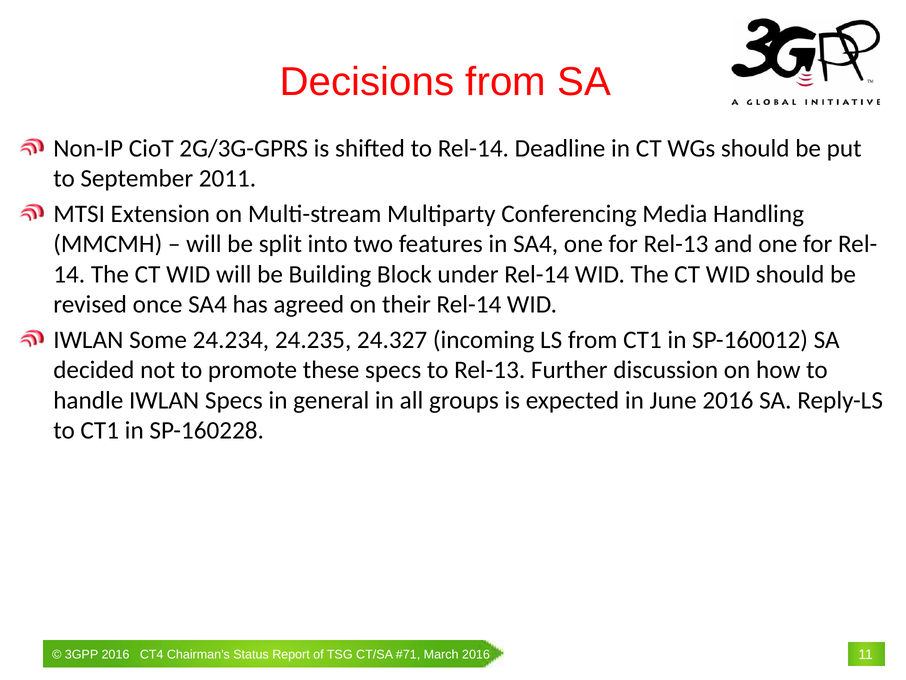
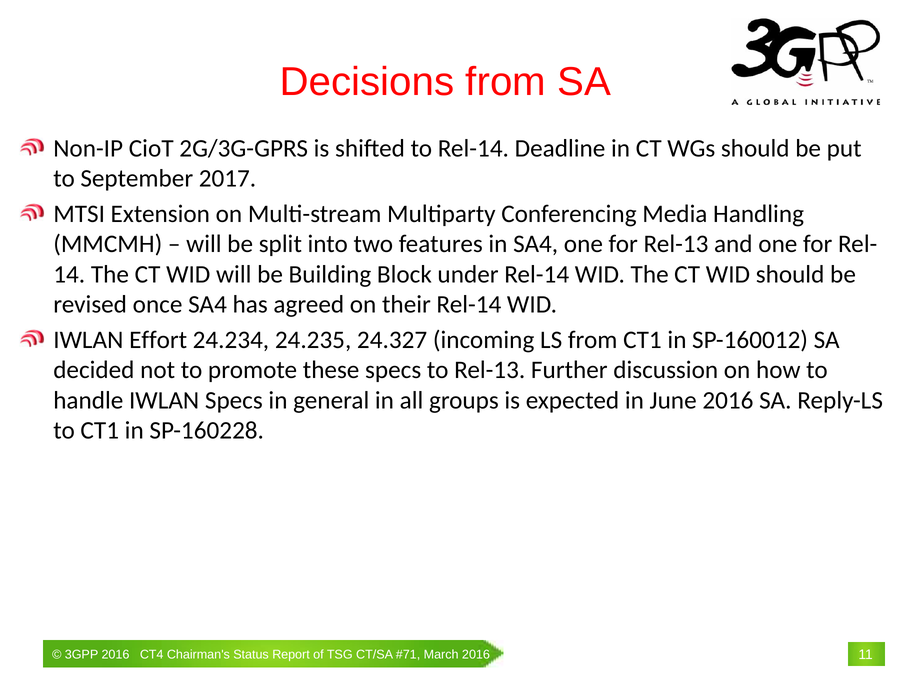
2011: 2011 -> 2017 (228, 178)
Some: Some -> Effort (158, 340)
